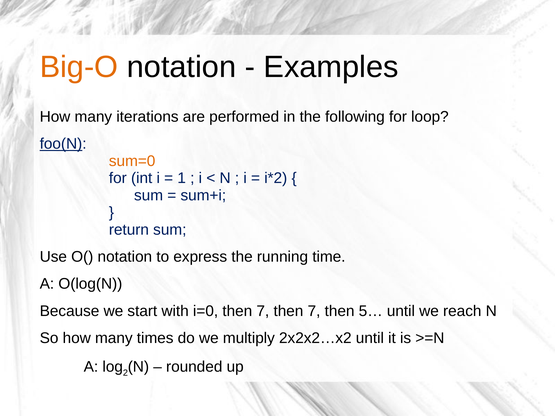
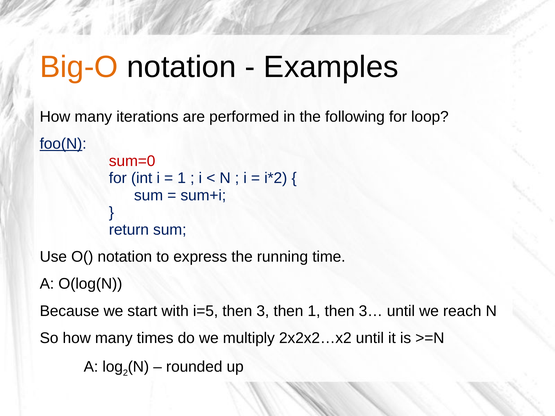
sum=0 colour: orange -> red (132, 161)
i=0: i=0 -> i=5 (206, 311)
7: 7 -> 3 (263, 311)
7: 7 -> 1 (314, 311)
5…: 5… -> 3… (371, 311)
